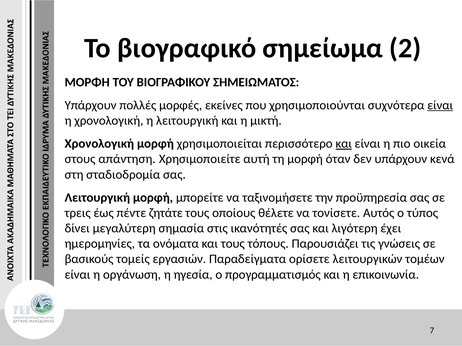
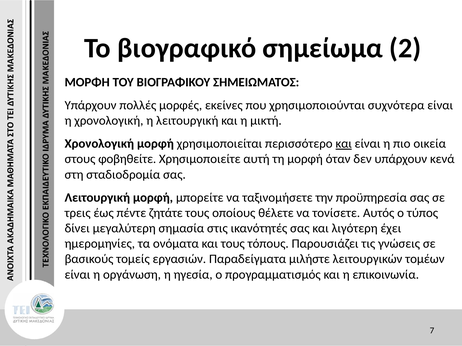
είναι underline: present -> none (440, 105)
απάντηση: απάντηση -> φοβηθείτε (127, 159)
ορίσετε: ορίσετε -> μιλήστε (309, 259)
